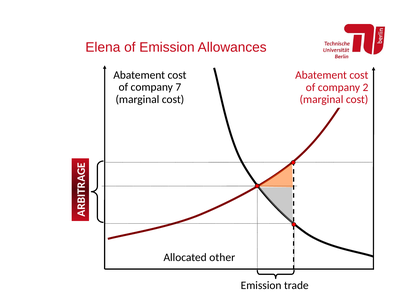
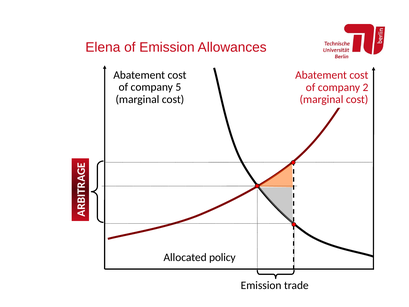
7: 7 -> 5 (178, 87)
other: other -> policy (222, 257)
